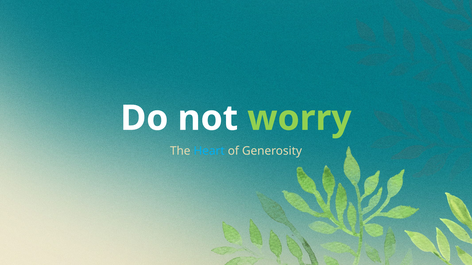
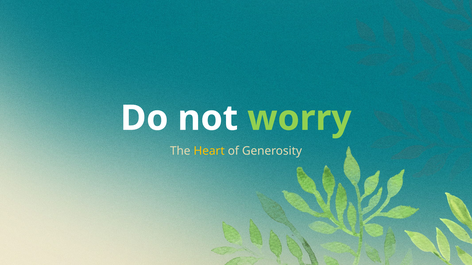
Heart colour: light blue -> yellow (209, 151)
